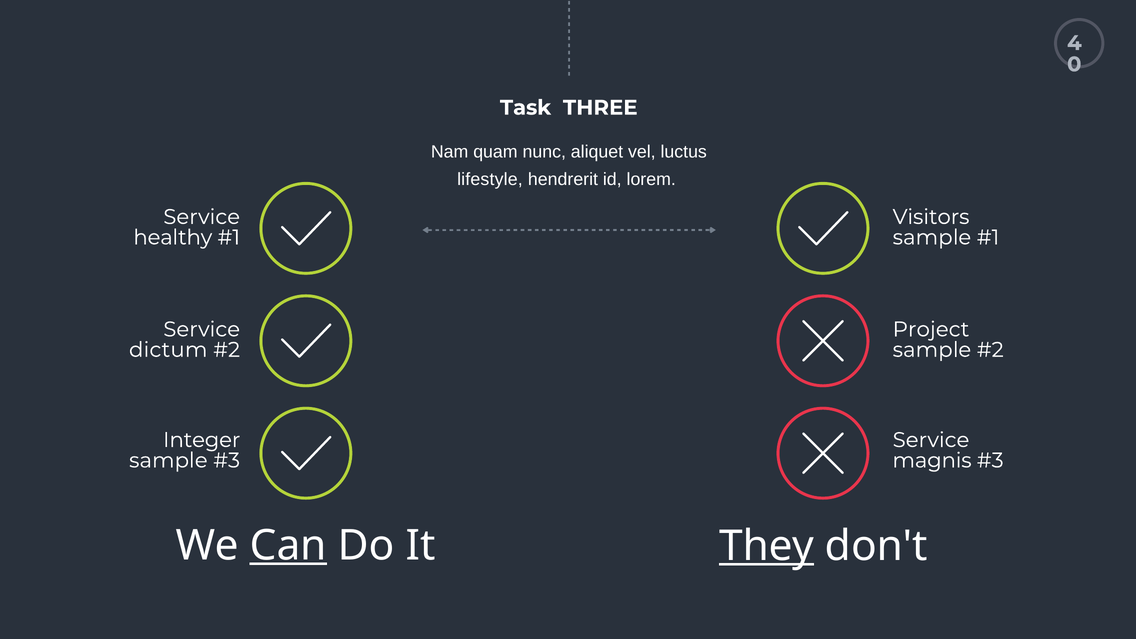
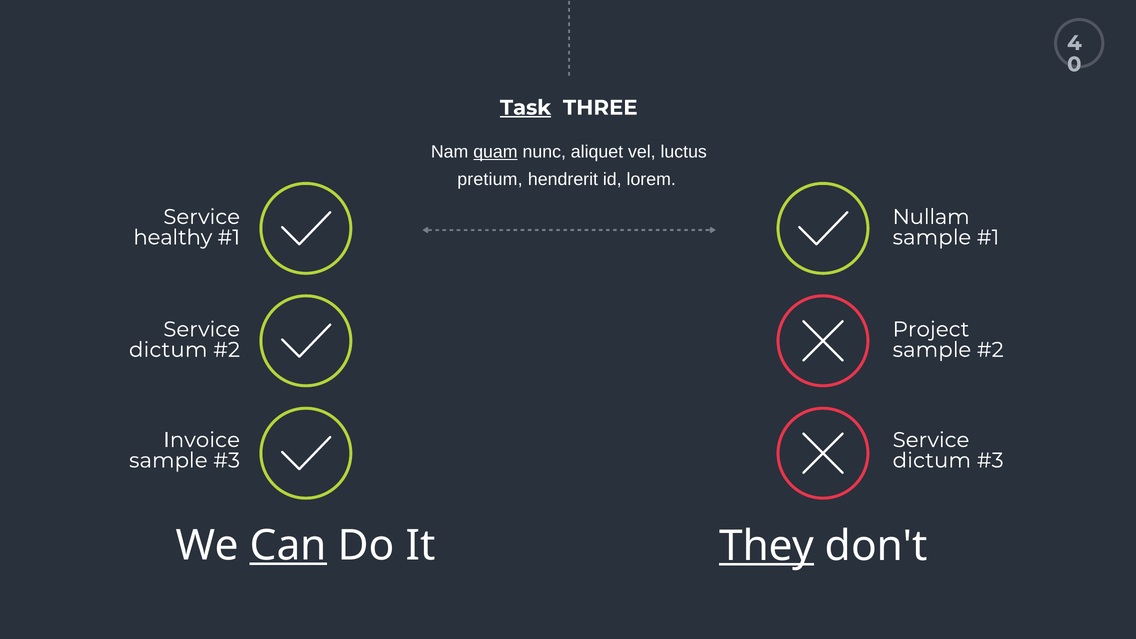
Task underline: none -> present (526, 108)
quam underline: none -> present (495, 152)
lifestyle: lifestyle -> pretium (490, 179)
Visitors: Visitors -> Nullam (931, 217)
Integer: Integer -> Invoice (202, 440)
magnis: magnis -> dictum (932, 460)
